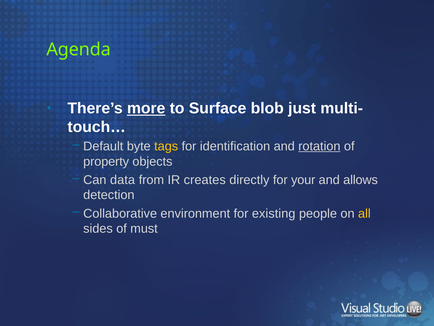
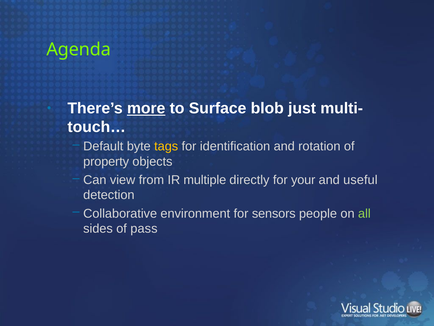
rotation underline: present -> none (319, 146)
data: data -> view (123, 180)
creates: creates -> multiple (205, 180)
allows: allows -> useful (360, 180)
existing: existing -> sensors (274, 213)
all colour: yellow -> light green (364, 213)
must: must -> pass (144, 228)
